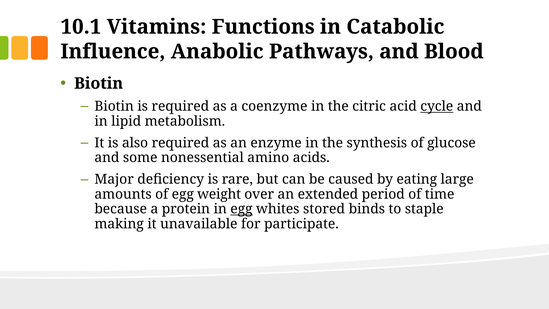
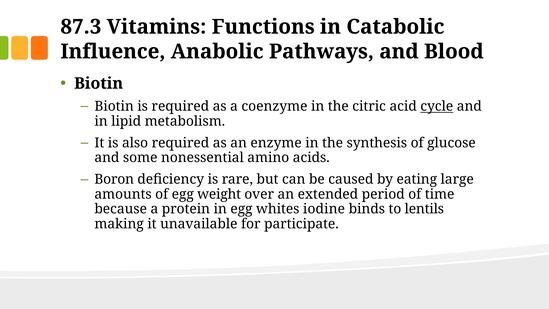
10.1: 10.1 -> 87.3 (81, 27)
Major: Major -> Boron (114, 179)
egg underline: present -> none (241, 209)
stored: stored -> iodine (324, 209)
staple: staple -> lentils (424, 209)
